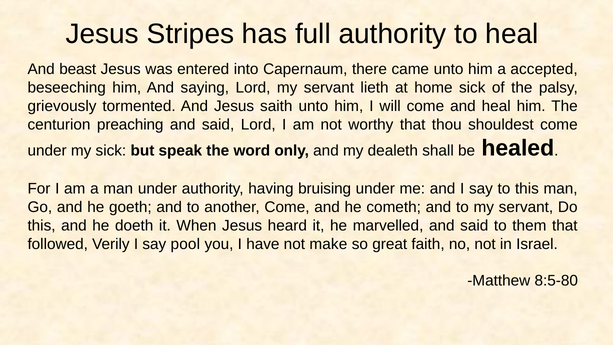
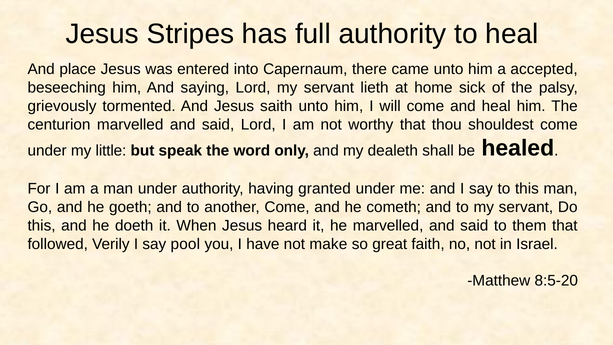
beast: beast -> place (78, 69)
centurion preaching: preaching -> marvelled (130, 124)
my sick: sick -> little (111, 151)
bruising: bruising -> granted (325, 189)
8:5-80: 8:5-80 -> 8:5-20 (556, 281)
